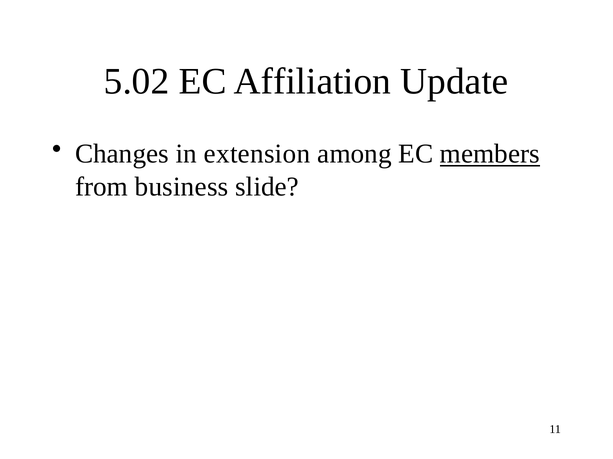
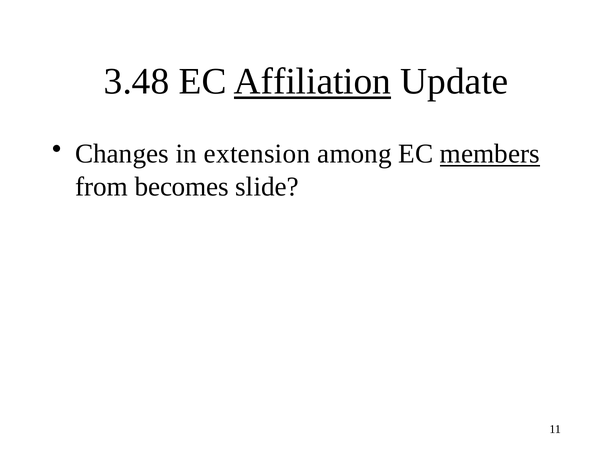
5.02: 5.02 -> 3.48 (137, 82)
Affiliation underline: none -> present (312, 82)
business: business -> becomes (182, 187)
